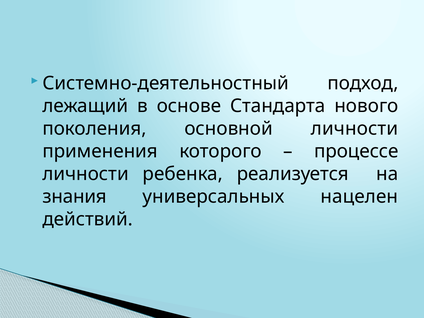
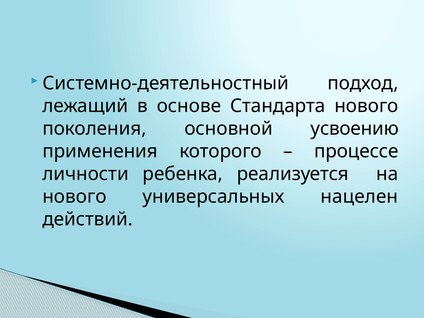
основной личности: личности -> усвоению (355, 129)
знания: знания -> нового (74, 196)
